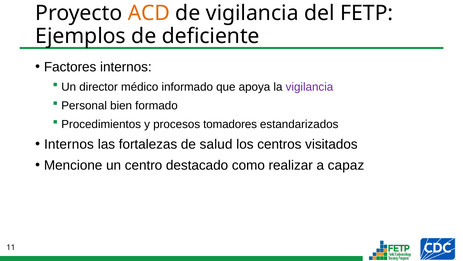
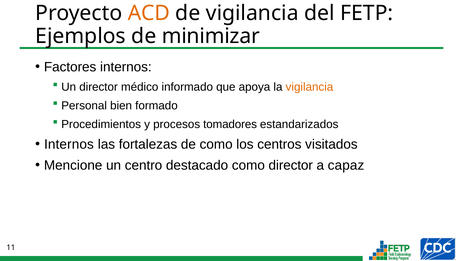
deficiente: deficiente -> minimizar (211, 36)
vigilancia colour: purple -> orange (309, 87)
de salud: salud -> como (216, 144)
como realizar: realizar -> director (291, 165)
